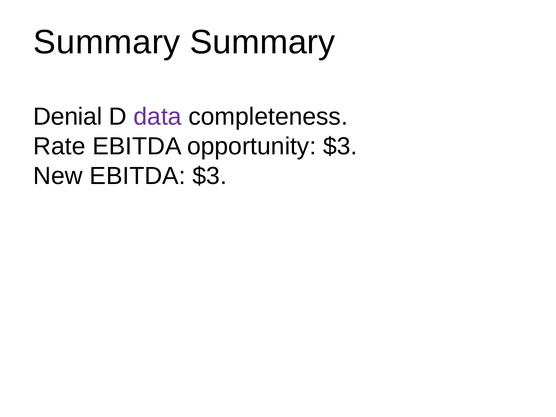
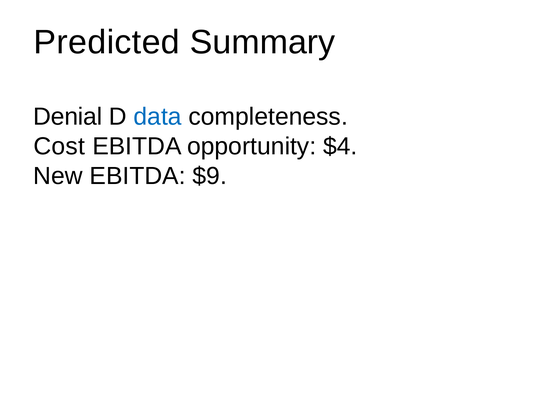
Summary: Summary -> Predicted (107, 42)
data colour: purple -> blue (158, 117)
Rate: Rate -> Cost (59, 146)
opportunity $3: $3 -> $4 (340, 146)
EBITDA $3: $3 -> $9 (210, 176)
